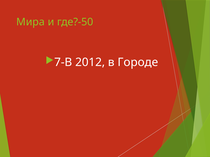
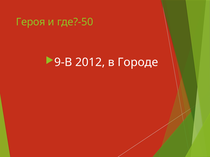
Мира: Мира -> Героя (31, 22)
7-В: 7-В -> 9-В (63, 62)
